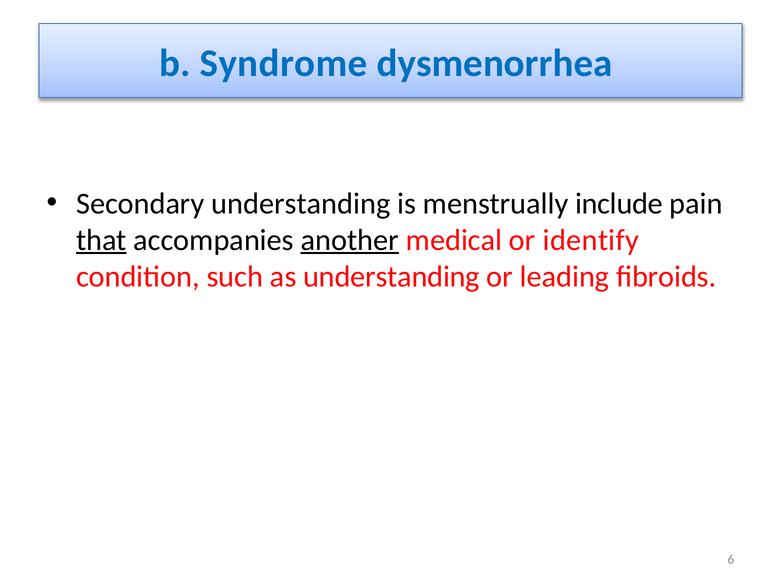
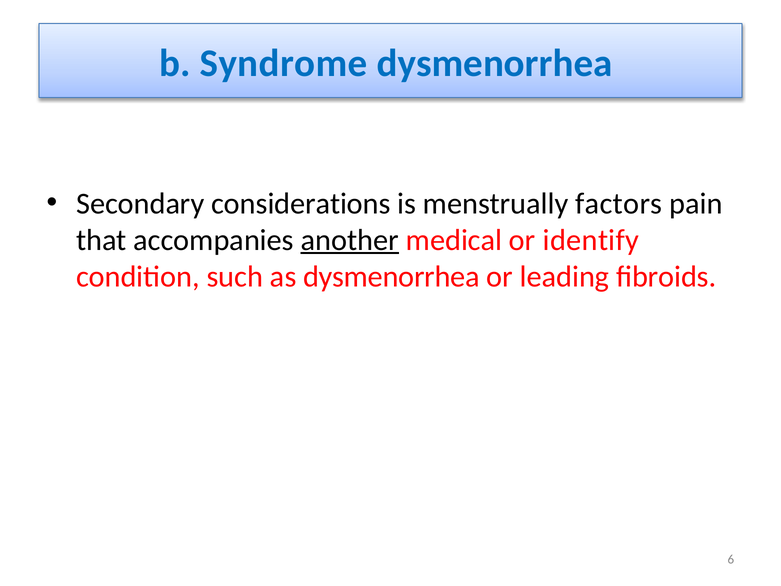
Secondary understanding: understanding -> considerations (301, 203)
include: include -> factors (619, 203)
that underline: present -> none (101, 240)
as understanding: understanding -> dysmenorrhea (392, 276)
